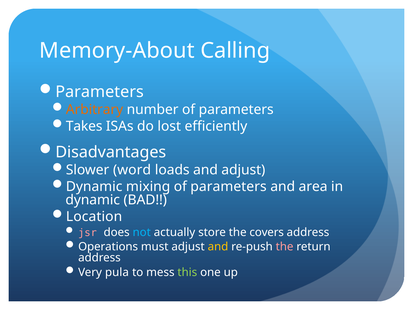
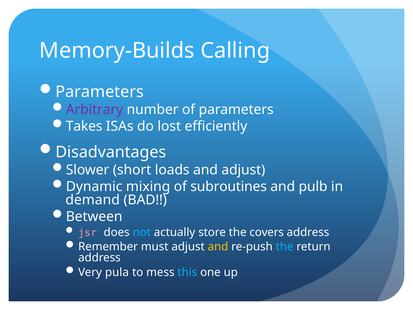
Memory-About: Memory-About -> Memory-Builds (117, 51)
Arbitrary colour: orange -> purple (94, 110)
word: word -> short (132, 170)
mixing of parameters: parameters -> subroutines (229, 186)
area: area -> pulb (313, 186)
dynamic: dynamic -> demand (93, 200)
Location: Location -> Between (94, 216)
Operations: Operations -> Remember (108, 246)
the colour: pink -> light blue (285, 246)
this colour: light green -> light blue (187, 272)
